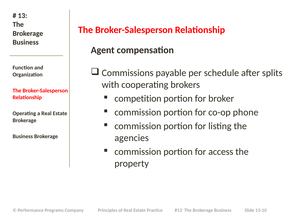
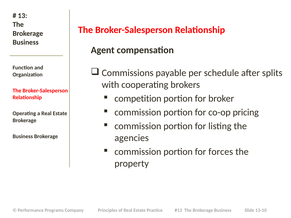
phone: phone -> pricing (246, 112)
access: access -> forces (221, 152)
